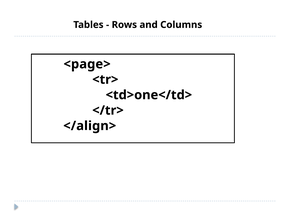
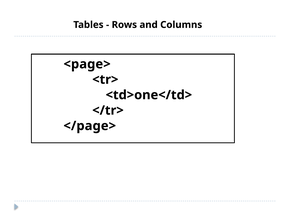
</align>: </align> -> </page> (90, 126)
